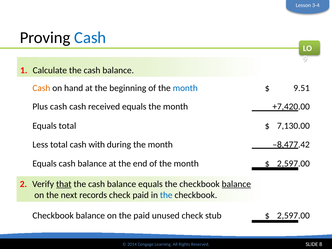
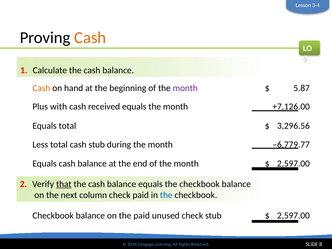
Cash colour: blue -> orange (90, 38)
month colour: blue -> purple (185, 88)
9.51: 9.51 -> 5.87 (302, 88)
Plus cash: cash -> with (59, 107)
+7,420.00: +7,420.00 -> +7,126.00 (291, 107)
7,130.00: 7,130.00 -> 3,296.56 (293, 126)
cash with: with -> stub (97, 144)
–8,477.42: –8,477.42 -> –6,779.77 (291, 144)
balance underline: present -> none (236, 184)
records: records -> column (93, 195)
